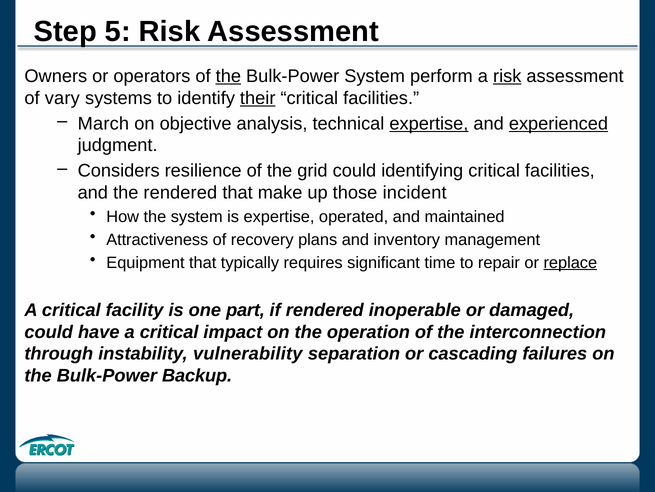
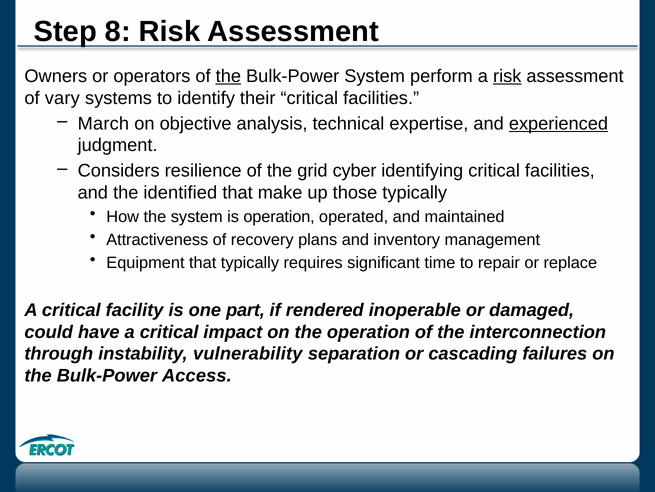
5: 5 -> 8 (118, 31)
their underline: present -> none (258, 98)
expertise underline: present -> none (429, 123)
grid could: could -> cyber (355, 171)
the rendered: rendered -> identified (180, 193)
those incident: incident -> typically (415, 193)
is expertise: expertise -> operation (279, 216)
replace underline: present -> none (570, 262)
Backup: Backup -> Access (197, 375)
